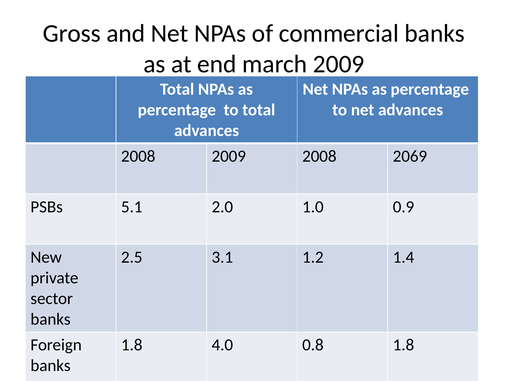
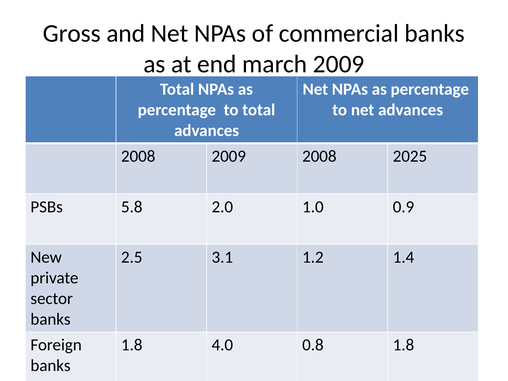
2069: 2069 -> 2025 (410, 156)
5.1: 5.1 -> 5.8 (132, 207)
